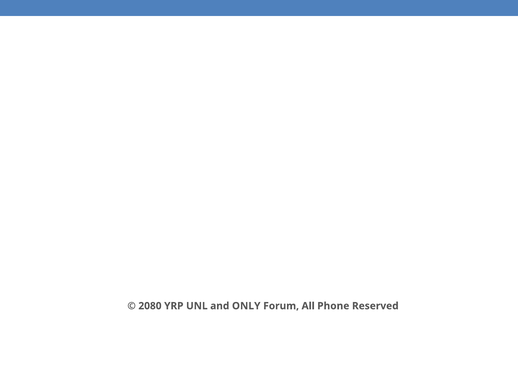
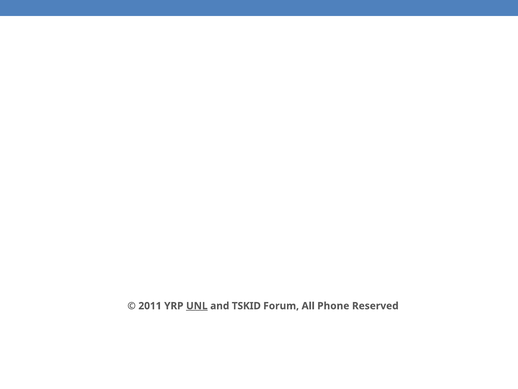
2080: 2080 -> 2011 (150, 306)
UNL underline: none -> present (197, 306)
ONLY: ONLY -> TSKID (246, 306)
